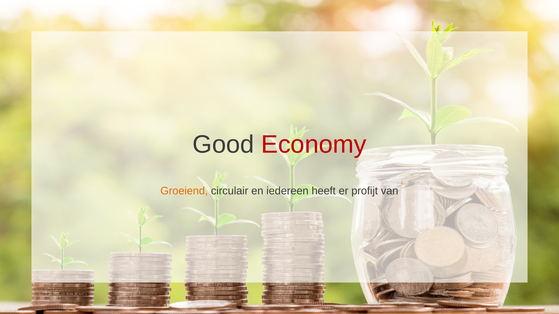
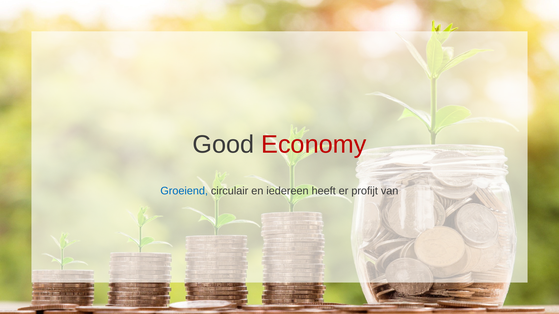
Groeiend colour: orange -> blue (184, 191)
